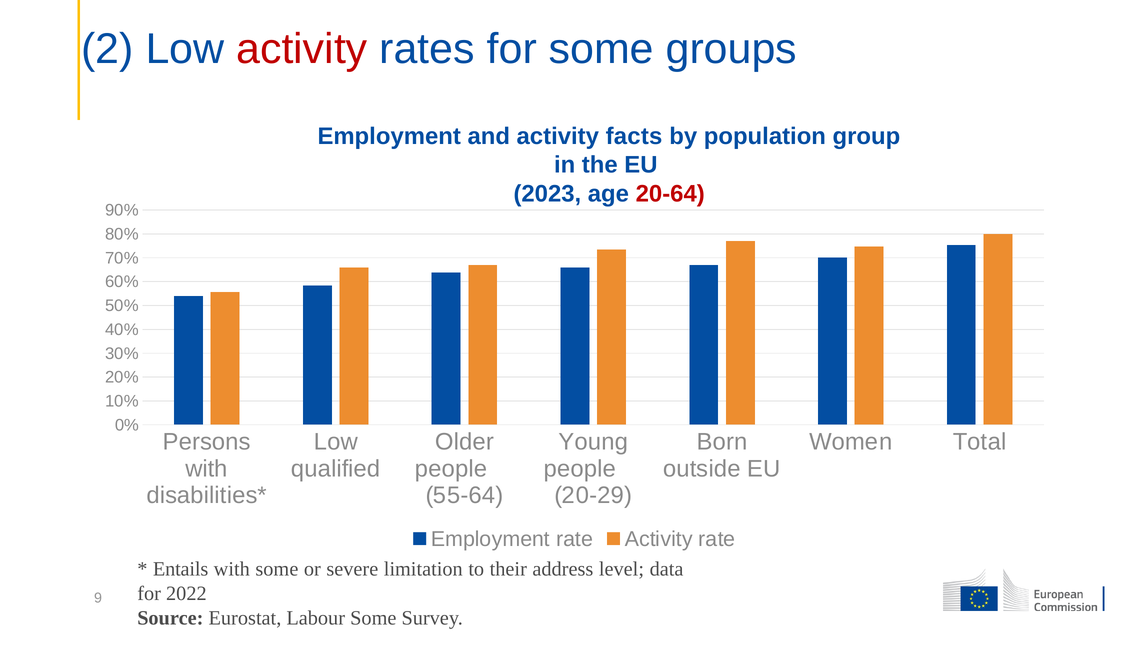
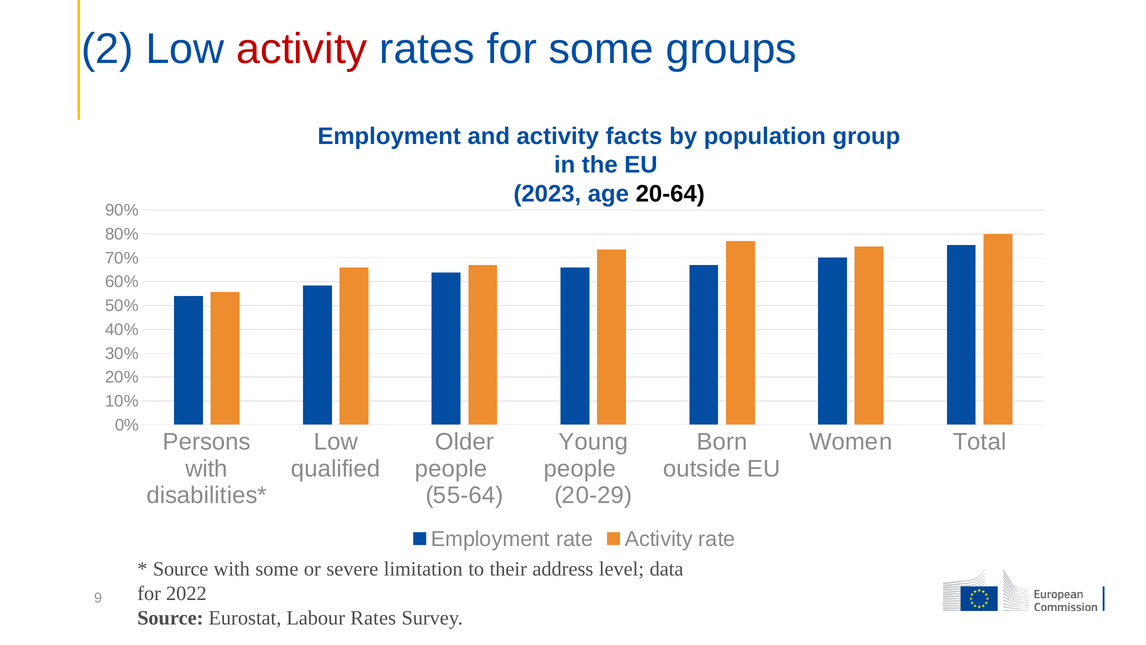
20-64 colour: red -> black (670, 194)
Entails: Entails -> Source (181, 569)
Labour Some: Some -> Rates (373, 618)
